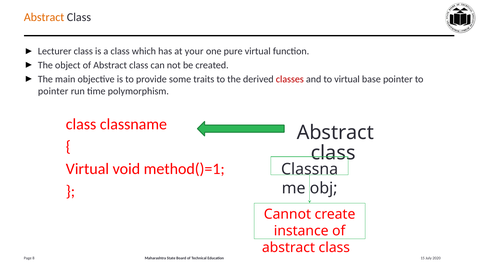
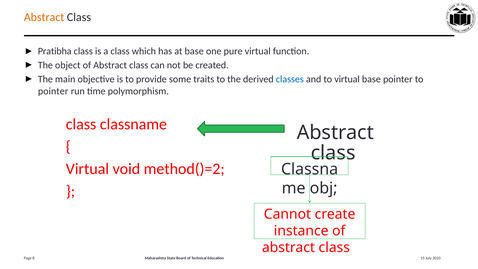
Lecturer: Lecturer -> Pratibha (55, 51)
at your: your -> base (194, 51)
classes colour: red -> blue (290, 79)
method()=1: method()=1 -> method()=2 (184, 169)
